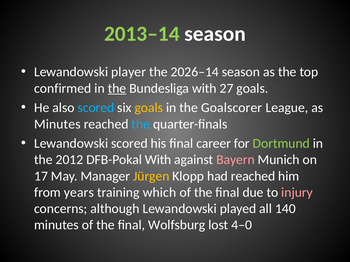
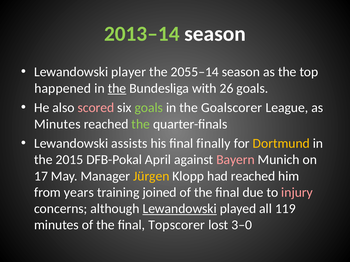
2026–14: 2026–14 -> 2055–14 (195, 72)
confirmed: confirmed -> happened (63, 88)
27: 27 -> 26 (227, 88)
scored colour: light blue -> pink (96, 108)
goals colour: yellow -> light green (149, 108)
the colour: light blue -> light green (141, 124)
Lewandowski scored: scored -> assists (129, 144)
career: career -> finally (214, 144)
Dortmund colour: light green -> yellow (281, 144)
2012: 2012 -> 2015 (69, 160)
DFB-Pokal With: With -> April (158, 160)
which: which -> joined (160, 193)
Lewandowski underline: none -> present (180, 209)
140: 140 -> 119 (285, 209)
Wolfsburg: Wolfsburg -> Topscorer (177, 225)
4–0: 4–0 -> 3–0 (242, 225)
